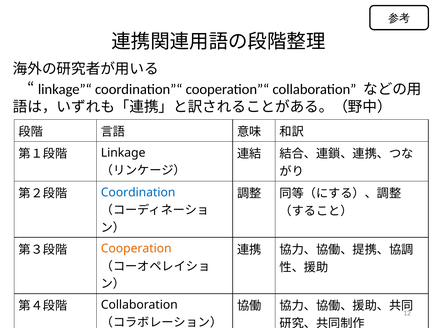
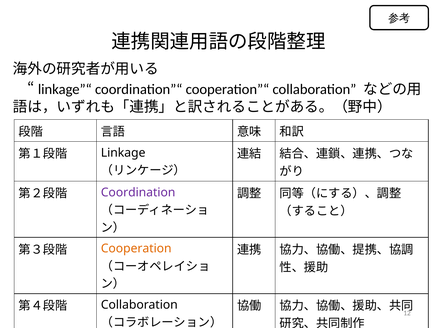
Coordination colour: blue -> purple (138, 192)
